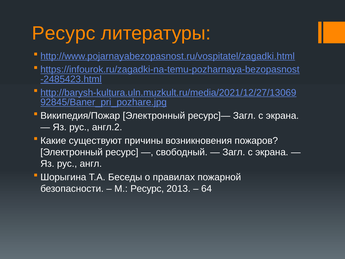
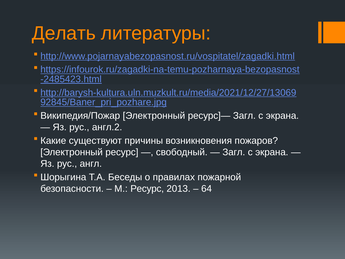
Ресурс: Ресурс -> Делать (64, 33)
